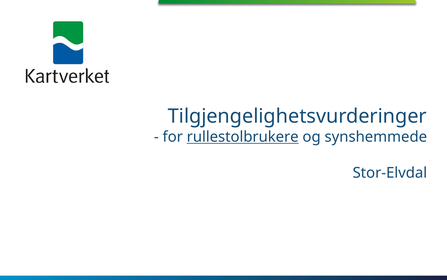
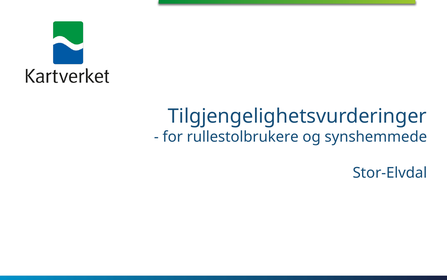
rullestolbrukere underline: present -> none (243, 137)
